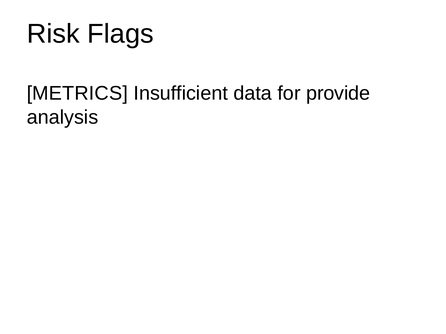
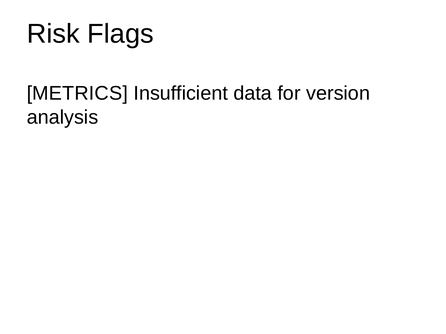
provide: provide -> version (338, 94)
